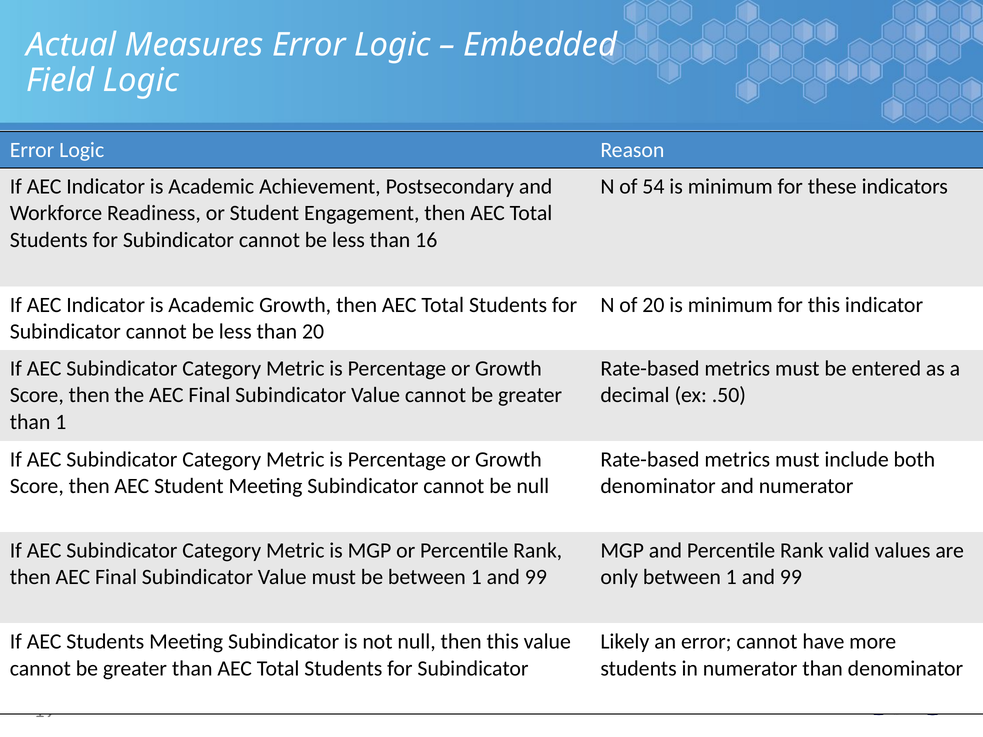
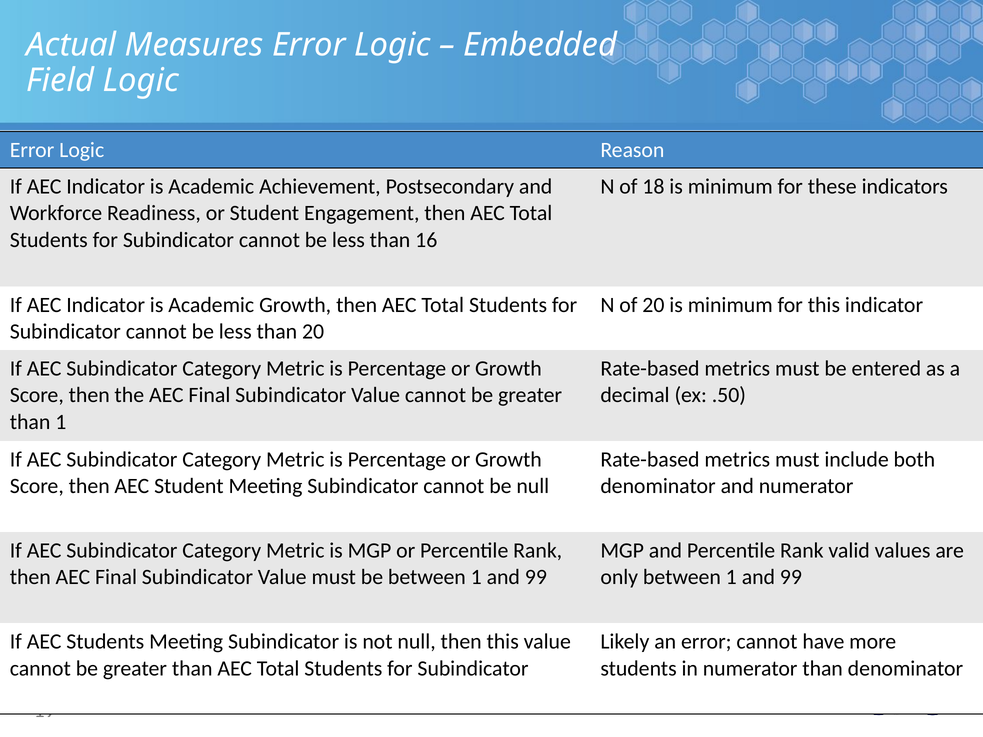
54: 54 -> 18 (653, 186)
